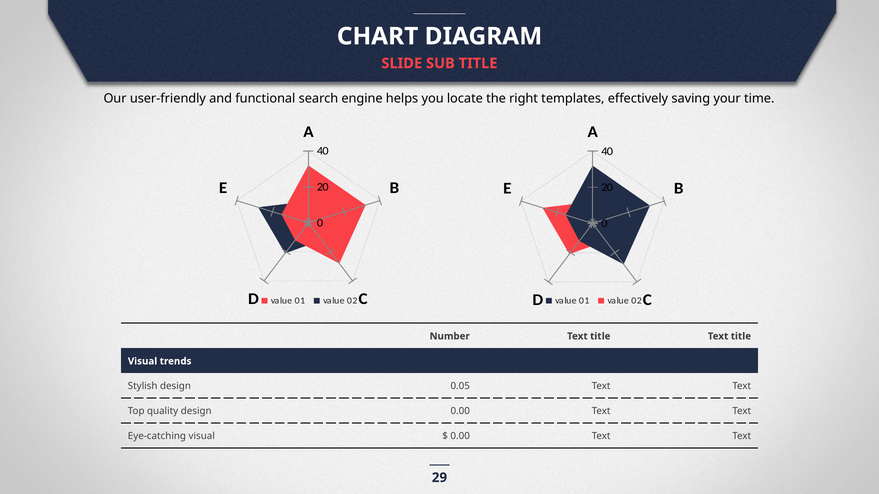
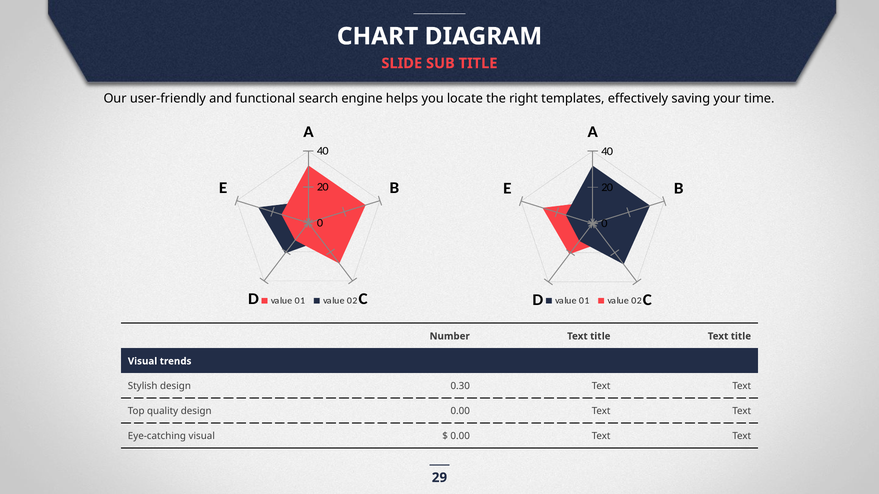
0.05: 0.05 -> 0.30 (460, 387)
